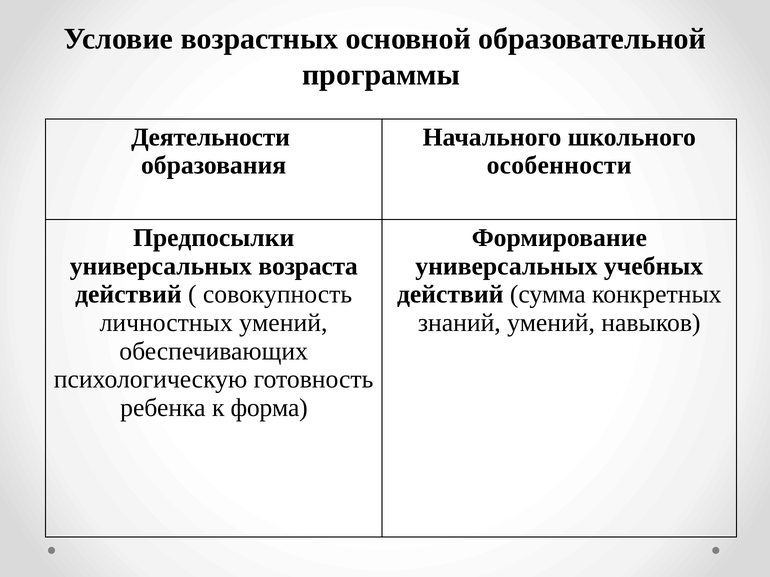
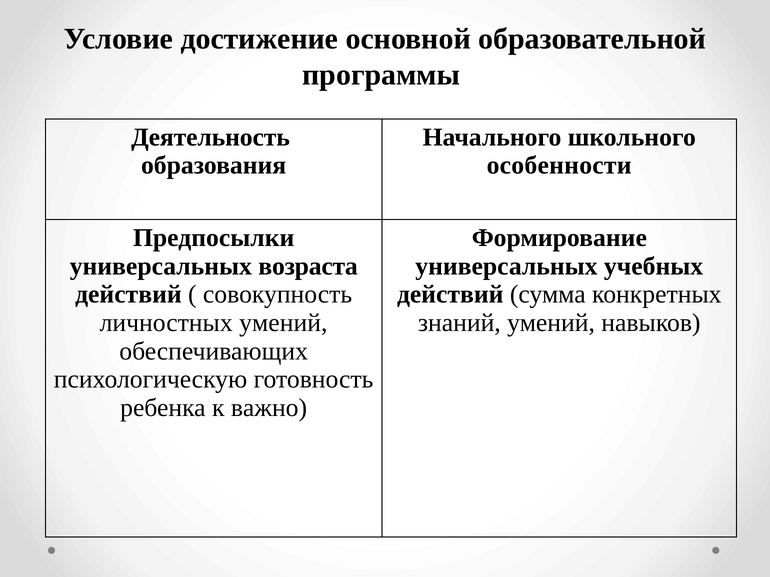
возрастных: возрастных -> достижение (259, 39)
Деятельности: Деятельности -> Деятельность (211, 137)
форма: форма -> важно (269, 408)
